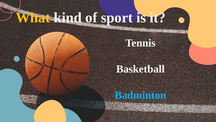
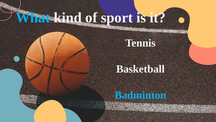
What colour: yellow -> light blue (33, 17)
